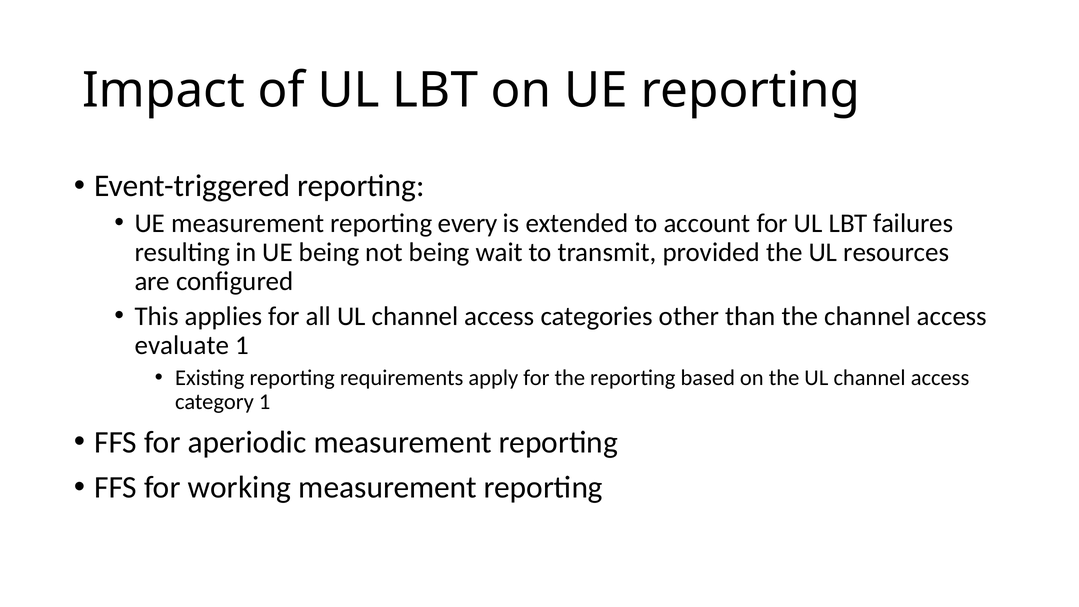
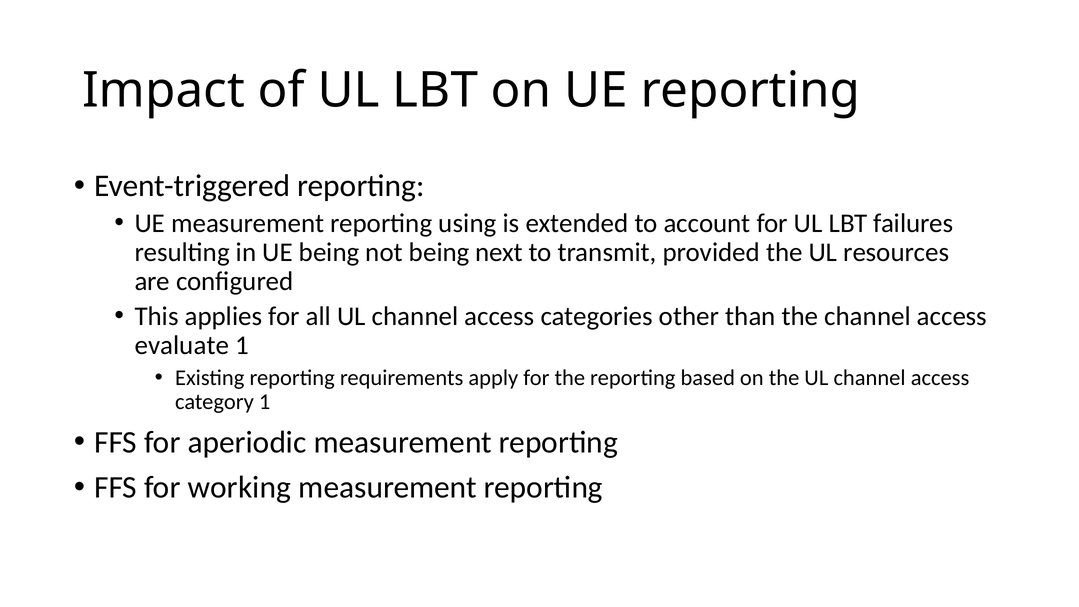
every: every -> using (467, 223)
wait: wait -> next (499, 252)
